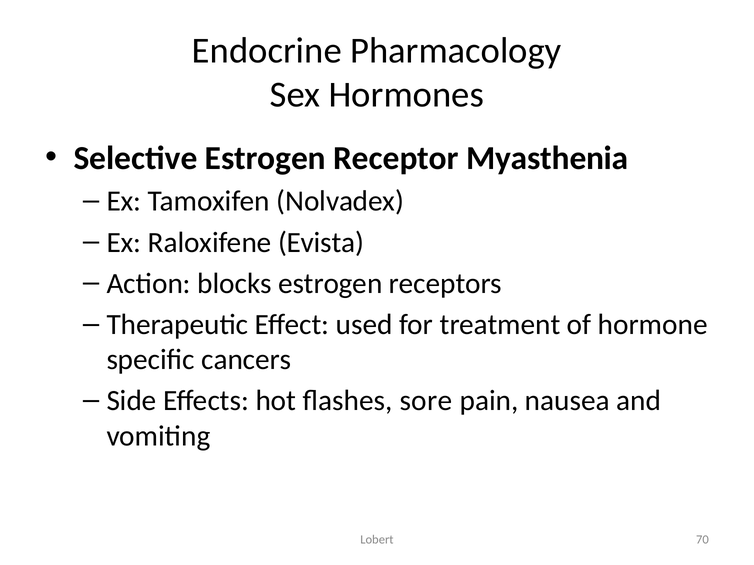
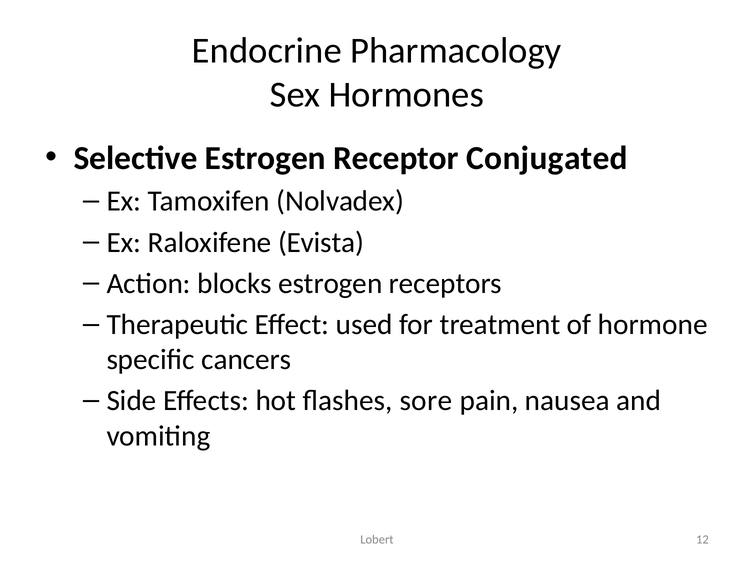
Myasthenia: Myasthenia -> Conjugated (547, 158)
70: 70 -> 12 (702, 540)
